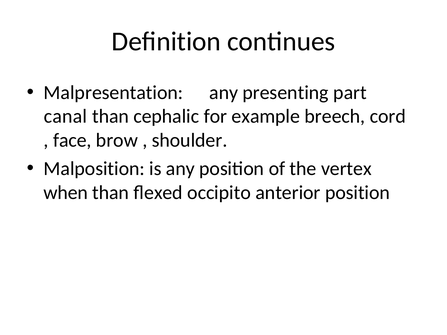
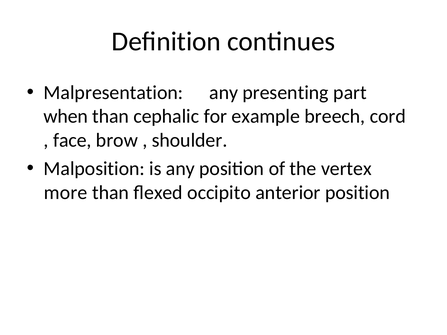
canal: canal -> when (66, 116)
when: when -> more (66, 193)
